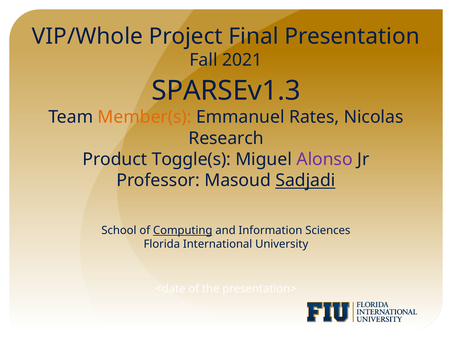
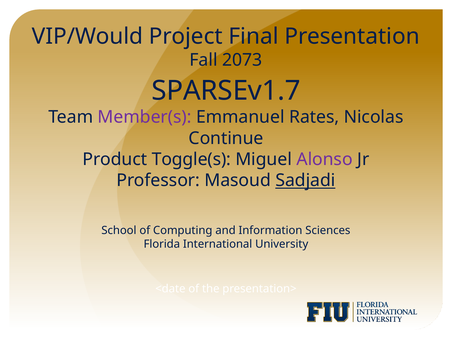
VIP/Whole: VIP/Whole -> VIP/Would (88, 36)
2021: 2021 -> 2073 (242, 60)
SPARSEv1.3: SPARSEv1.3 -> SPARSEv1.7 (226, 91)
Member(s colour: orange -> purple (145, 117)
Research: Research -> Continue (226, 138)
Computing underline: present -> none (183, 231)
